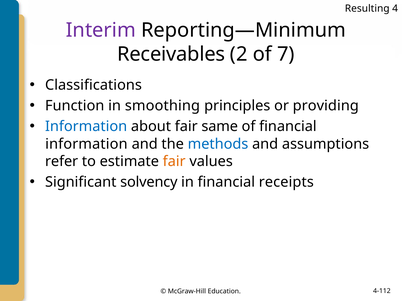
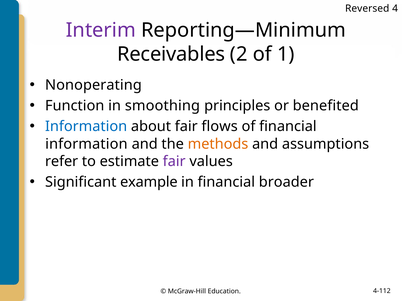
Resulting: Resulting -> Reversed (367, 9)
7: 7 -> 1 (286, 54)
Classifications: Classifications -> Nonoperating (93, 85)
providing: providing -> benefited (326, 106)
same: same -> flows (220, 127)
methods colour: blue -> orange (218, 144)
fair colour: orange -> purple (174, 162)
solvency: solvency -> example (149, 182)
receipts: receipts -> broader (286, 182)
